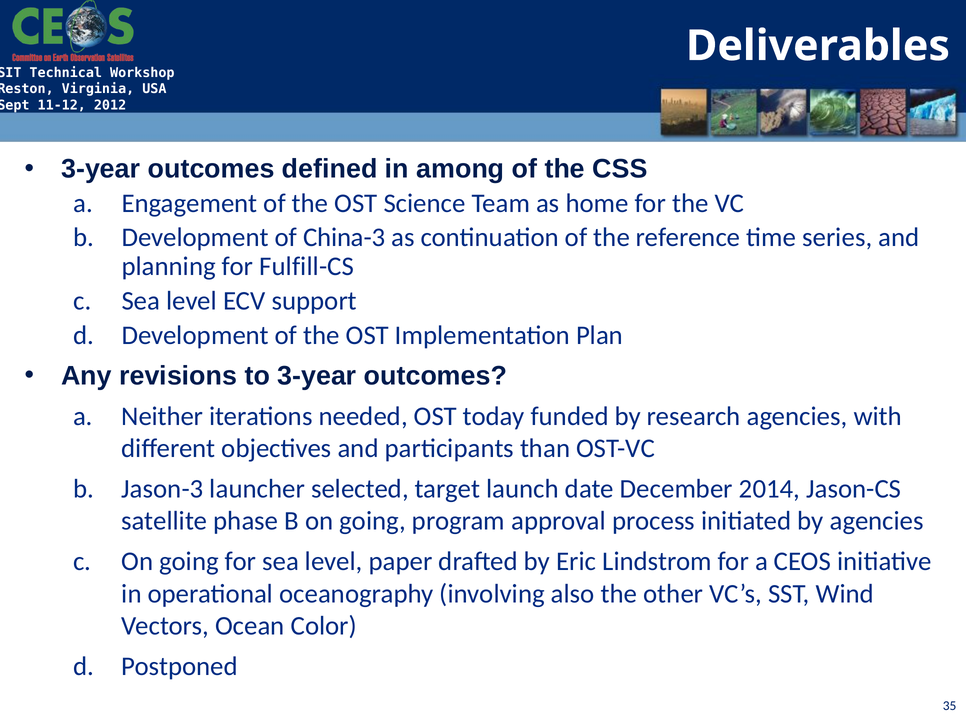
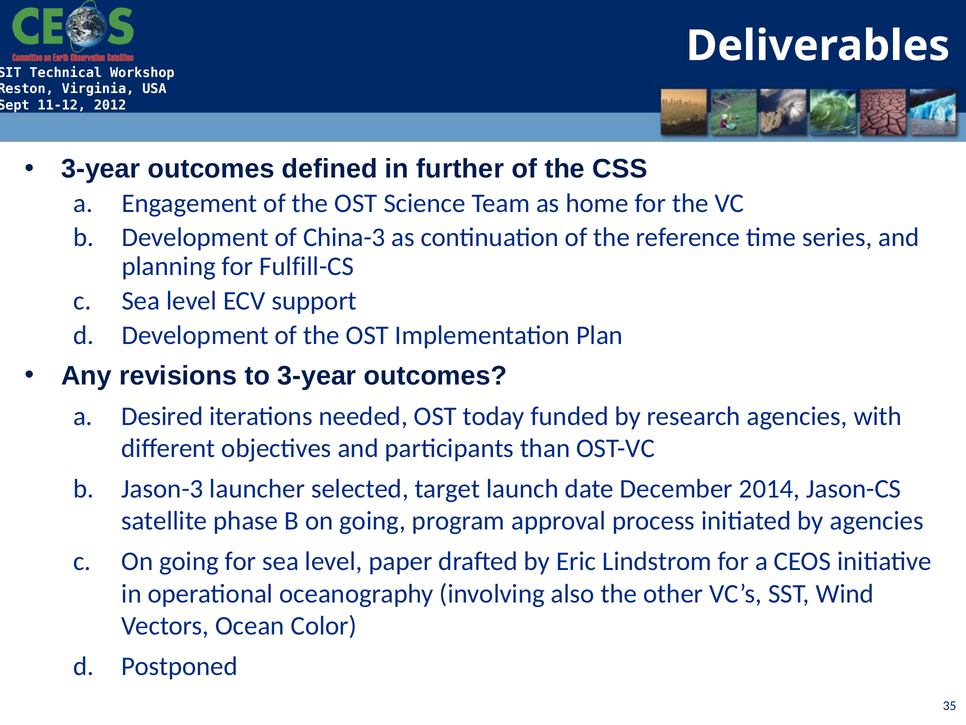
among: among -> further (460, 169)
Neither: Neither -> Desired (162, 416)
